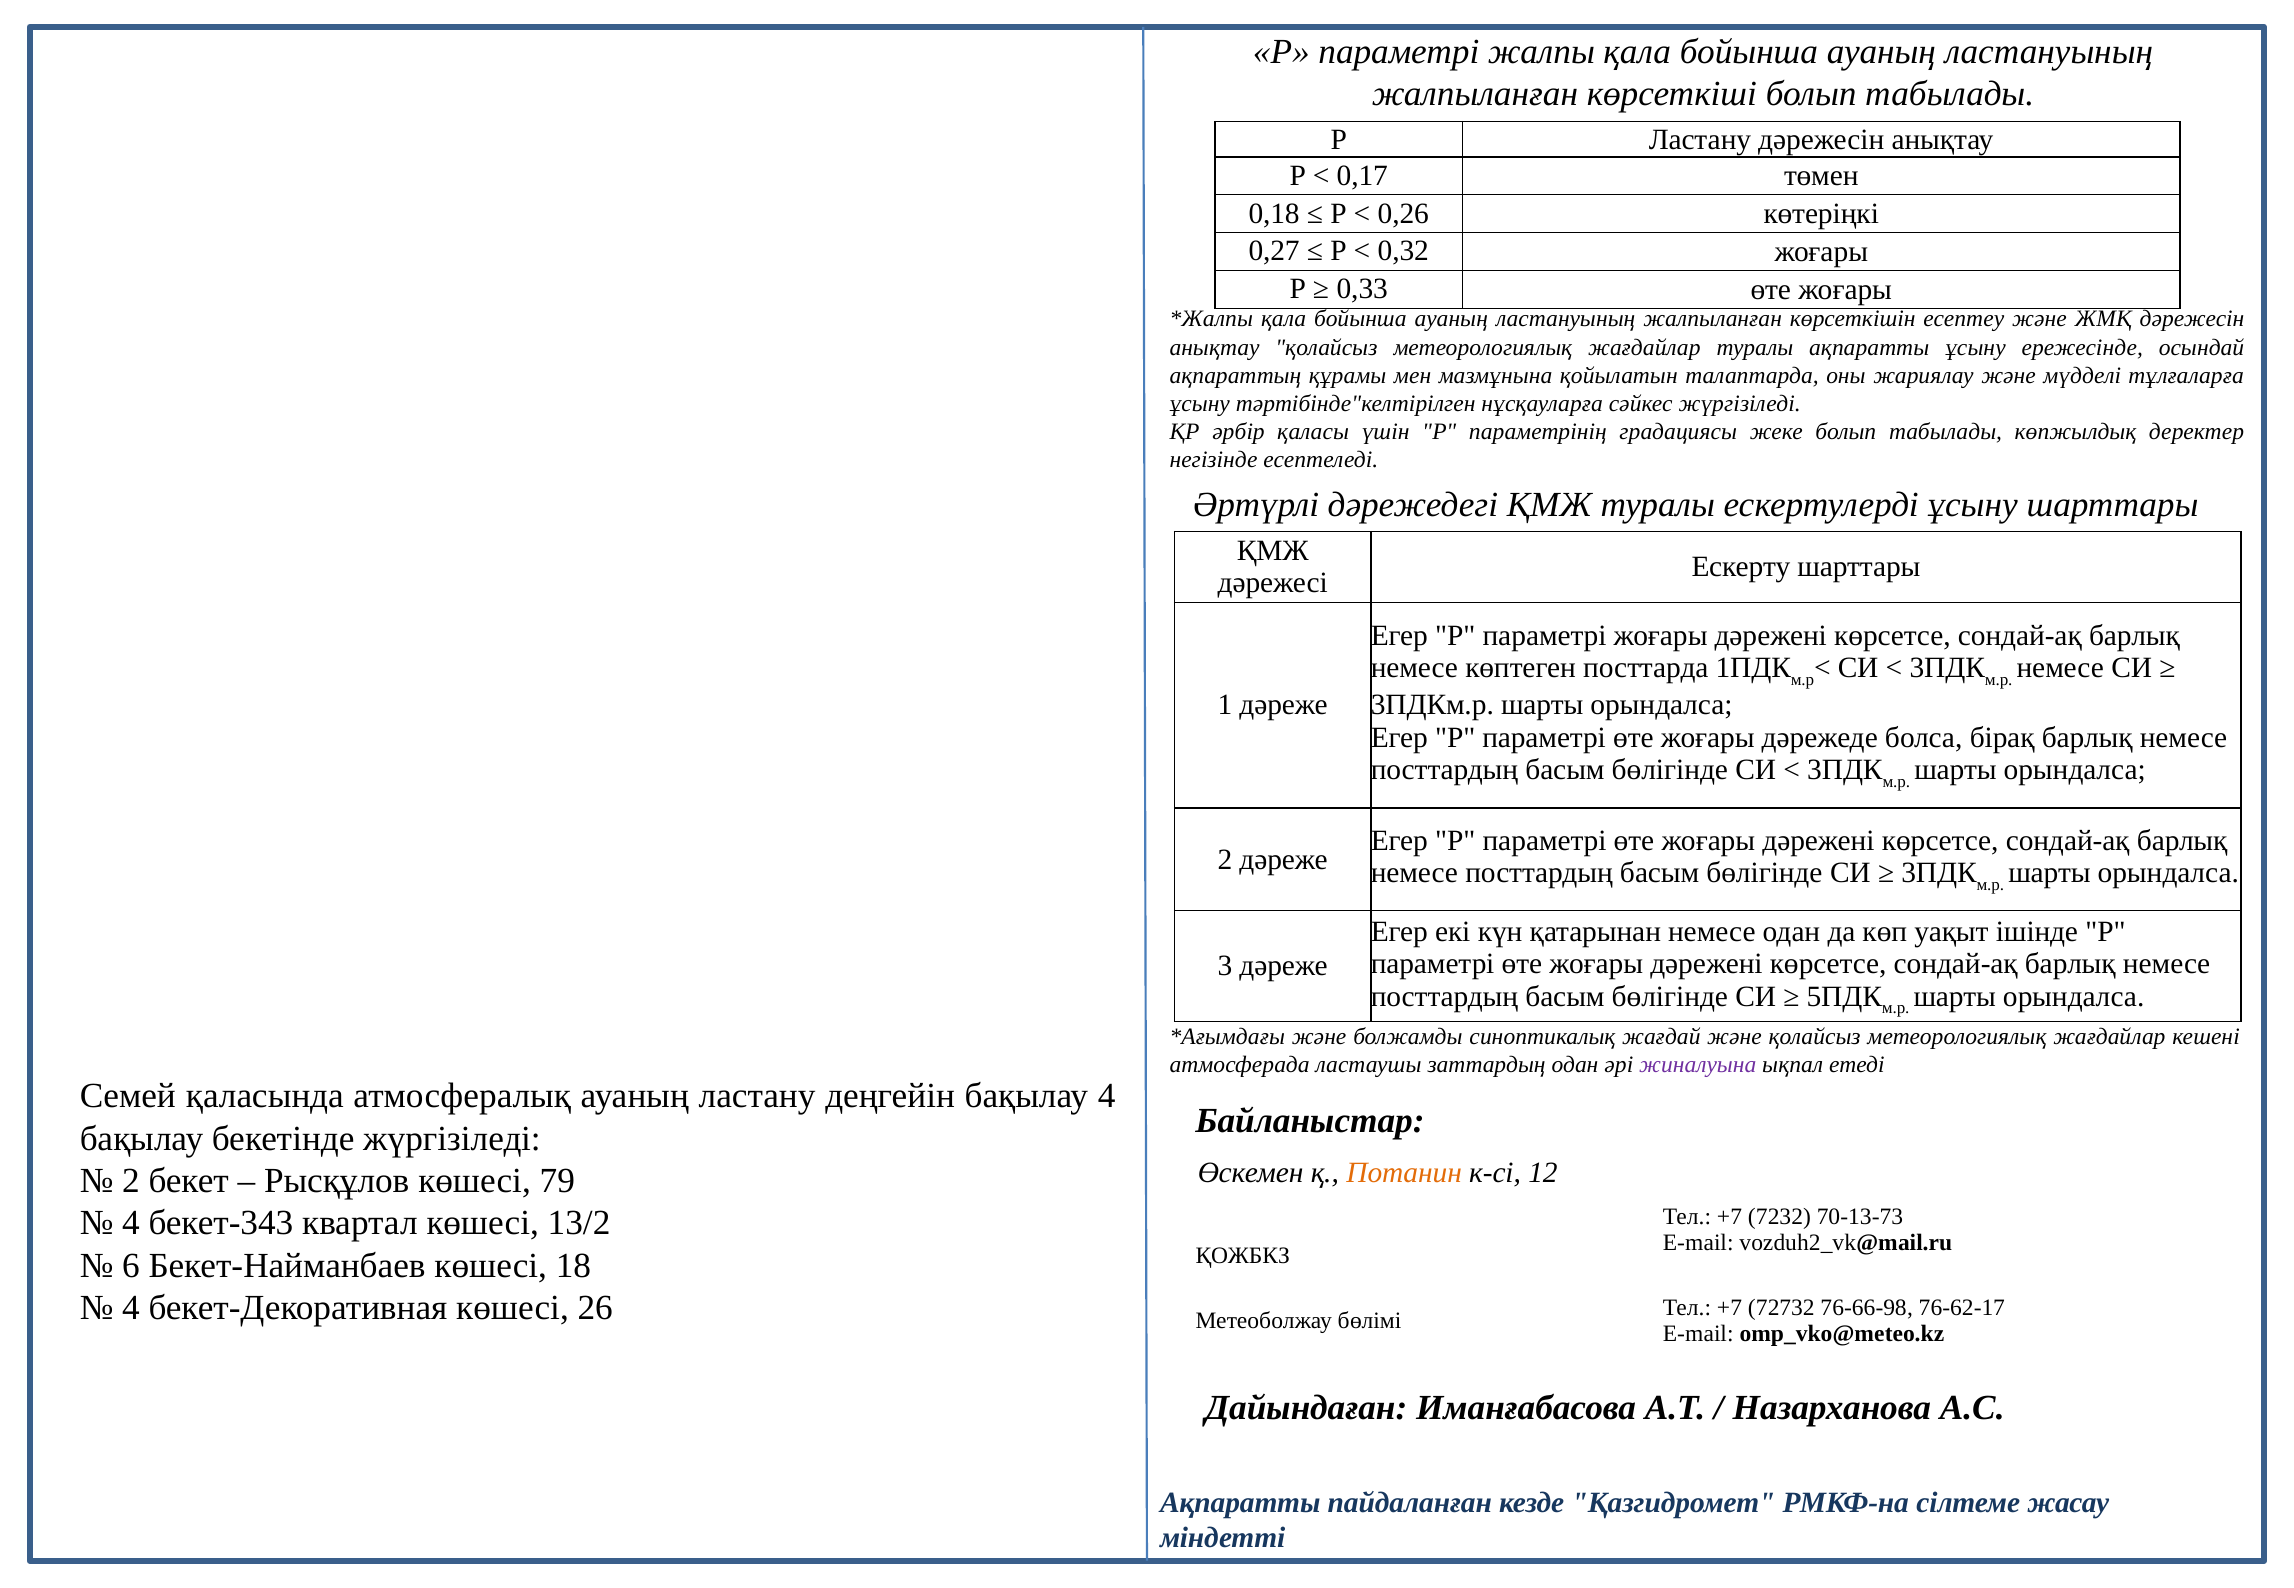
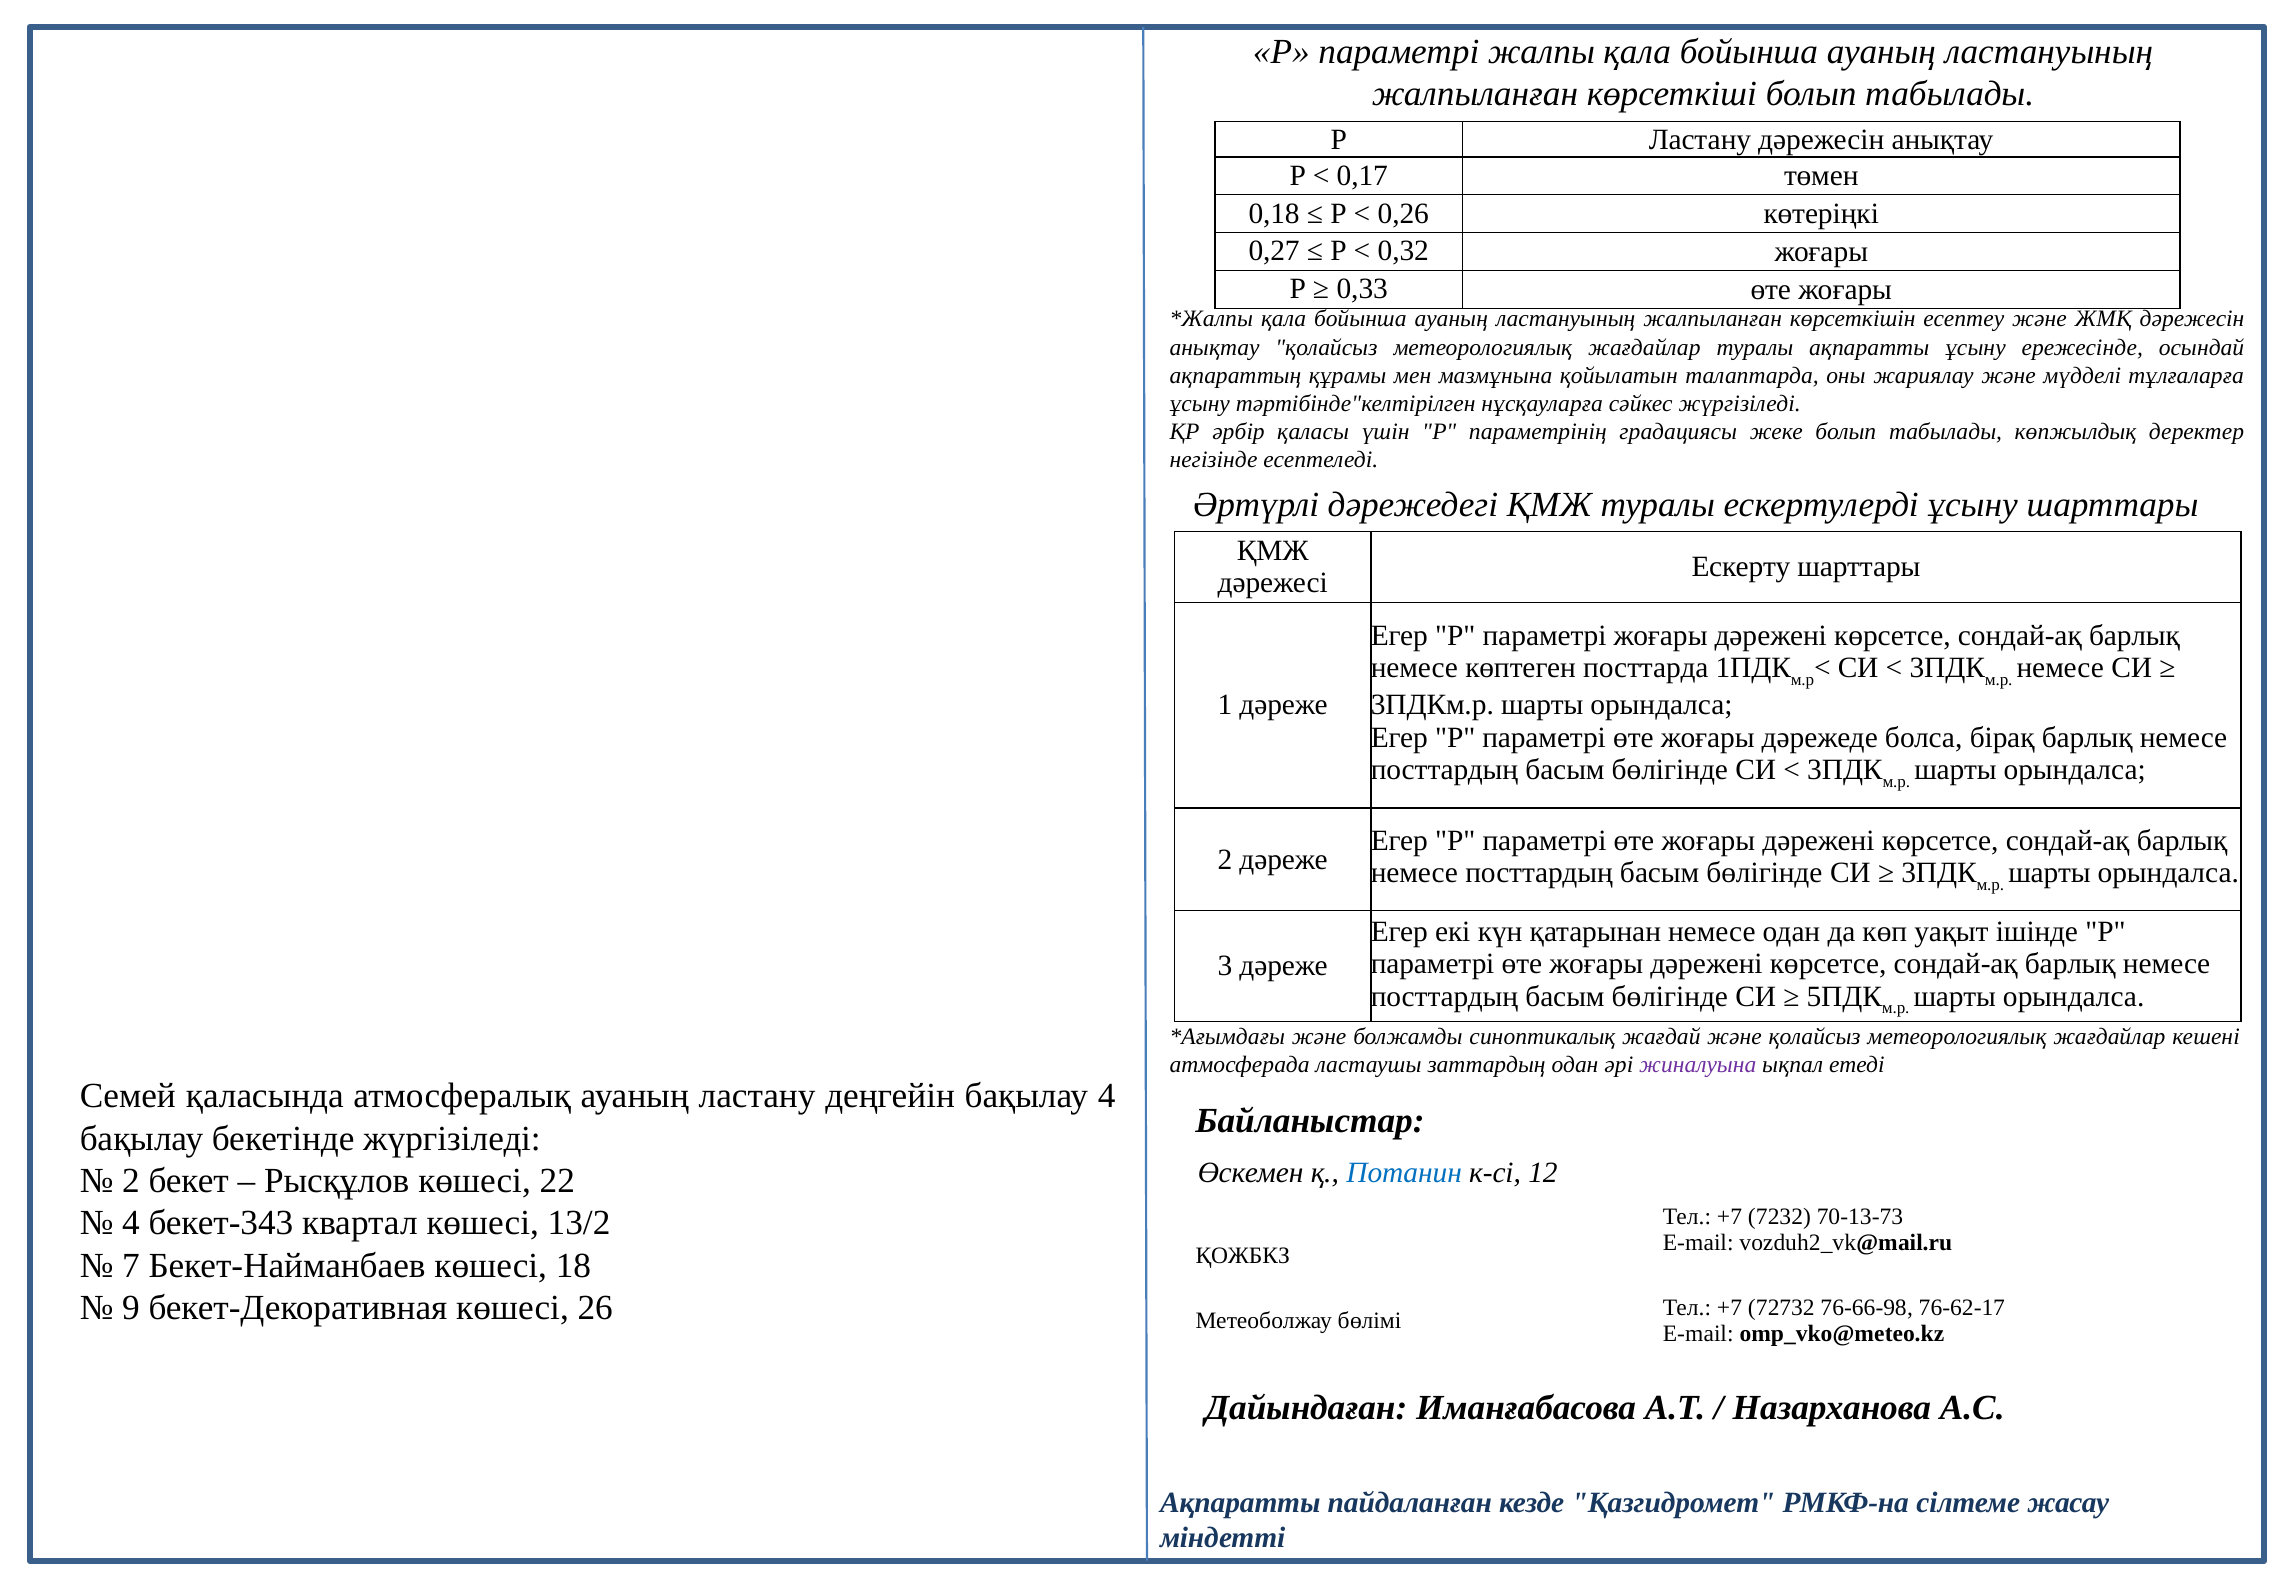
Потанин colour: orange -> blue (1404, 1173)
79: 79 -> 22 (557, 1181)
6: 6 -> 7 (131, 1266)
4: 4 -> 9 (131, 1308)
